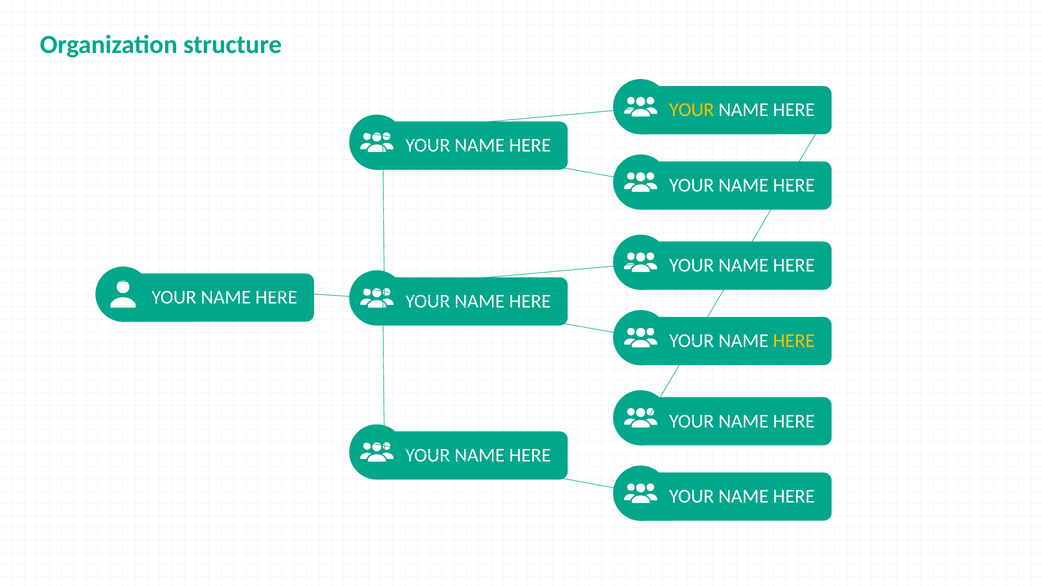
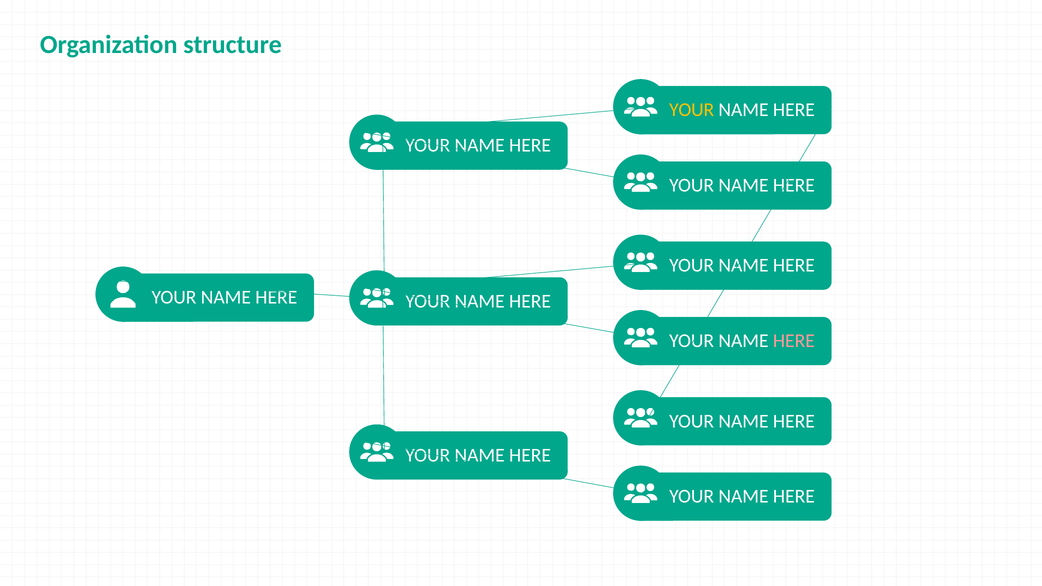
HERE colour: yellow -> pink (794, 341)
